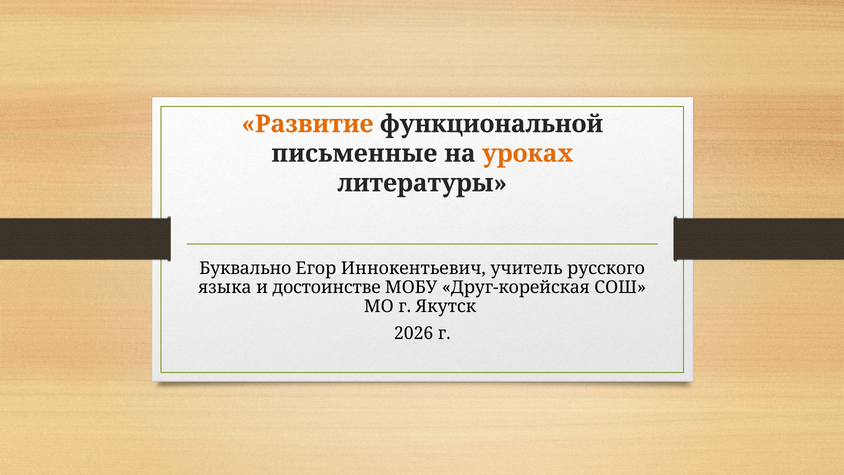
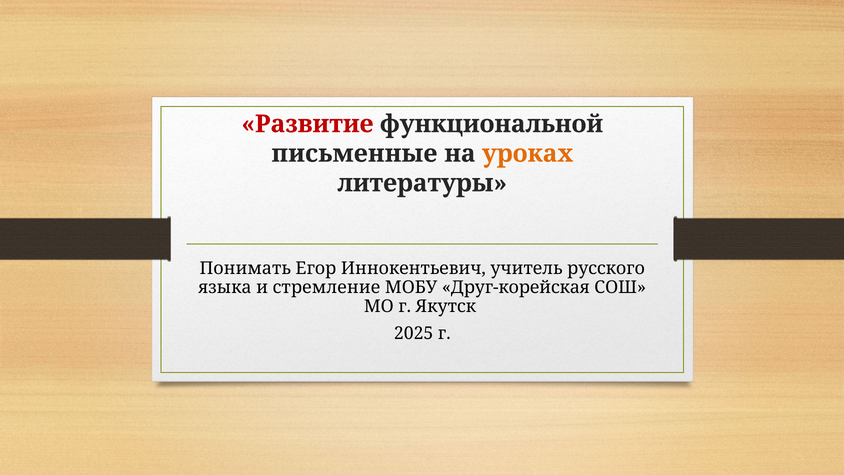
Развитие colour: orange -> red (307, 124)
Буквально: Буквально -> Понимать (245, 268)
достоинстве: достоинстве -> стремление (326, 287)
2026: 2026 -> 2025 (414, 333)
